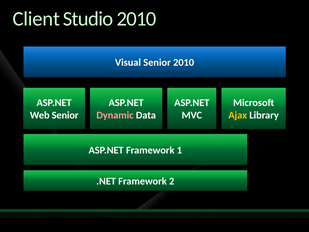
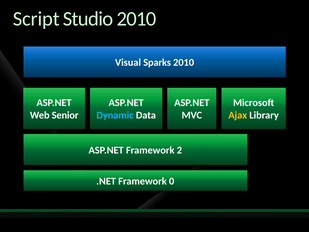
Client: Client -> Script (36, 19)
Visual Senior: Senior -> Sparks (157, 63)
Dynamic colour: pink -> light blue (115, 115)
1: 1 -> 2 (179, 150)
2: 2 -> 0 (172, 181)
